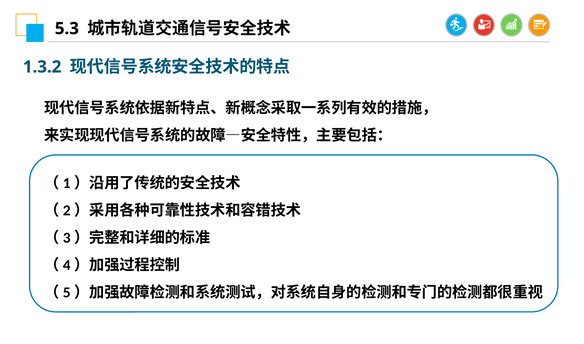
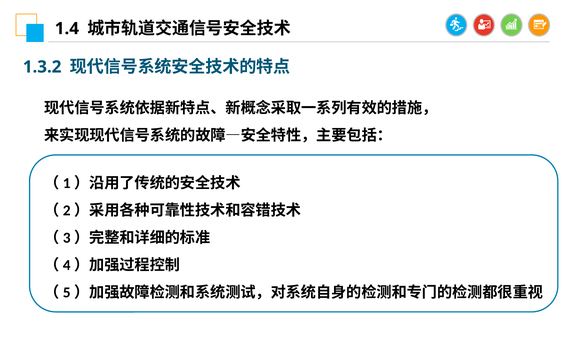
5.3: 5.3 -> 1.4 (67, 28)
